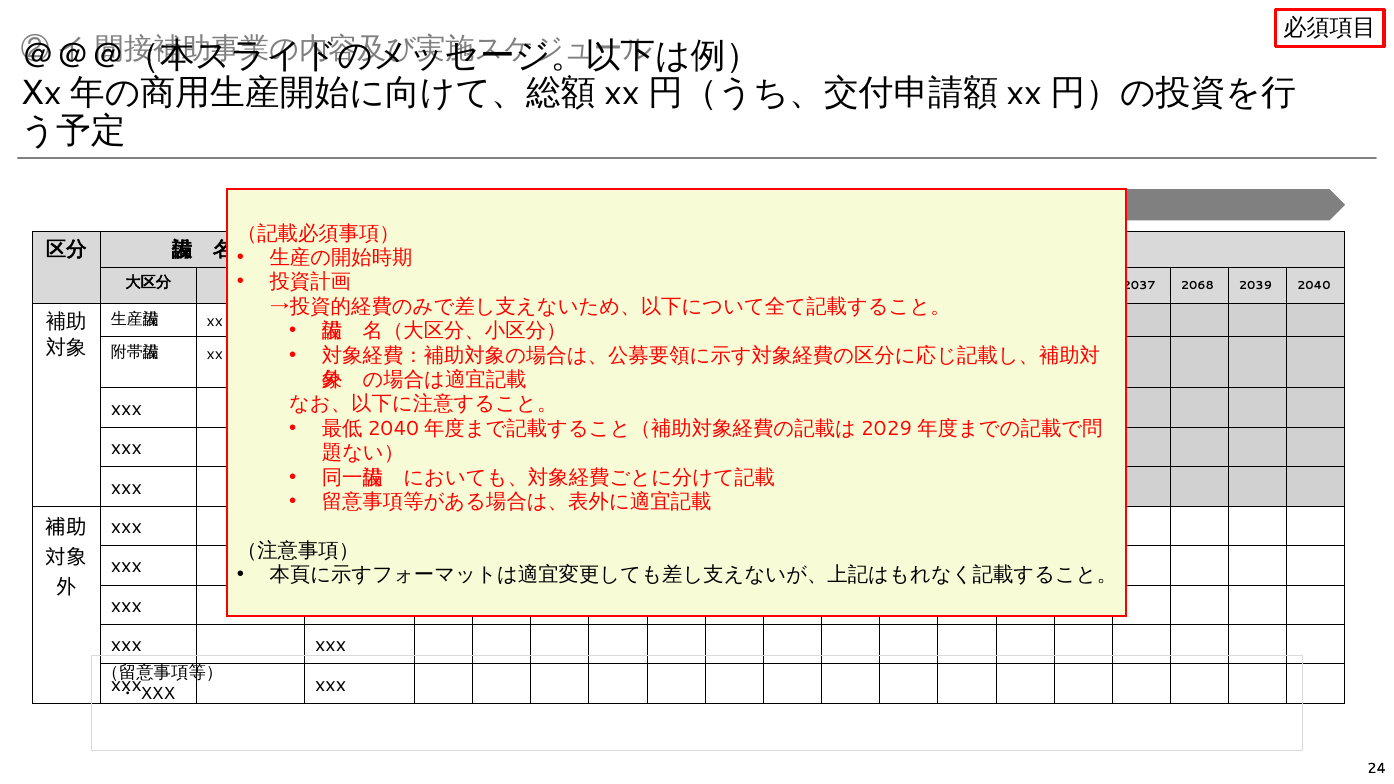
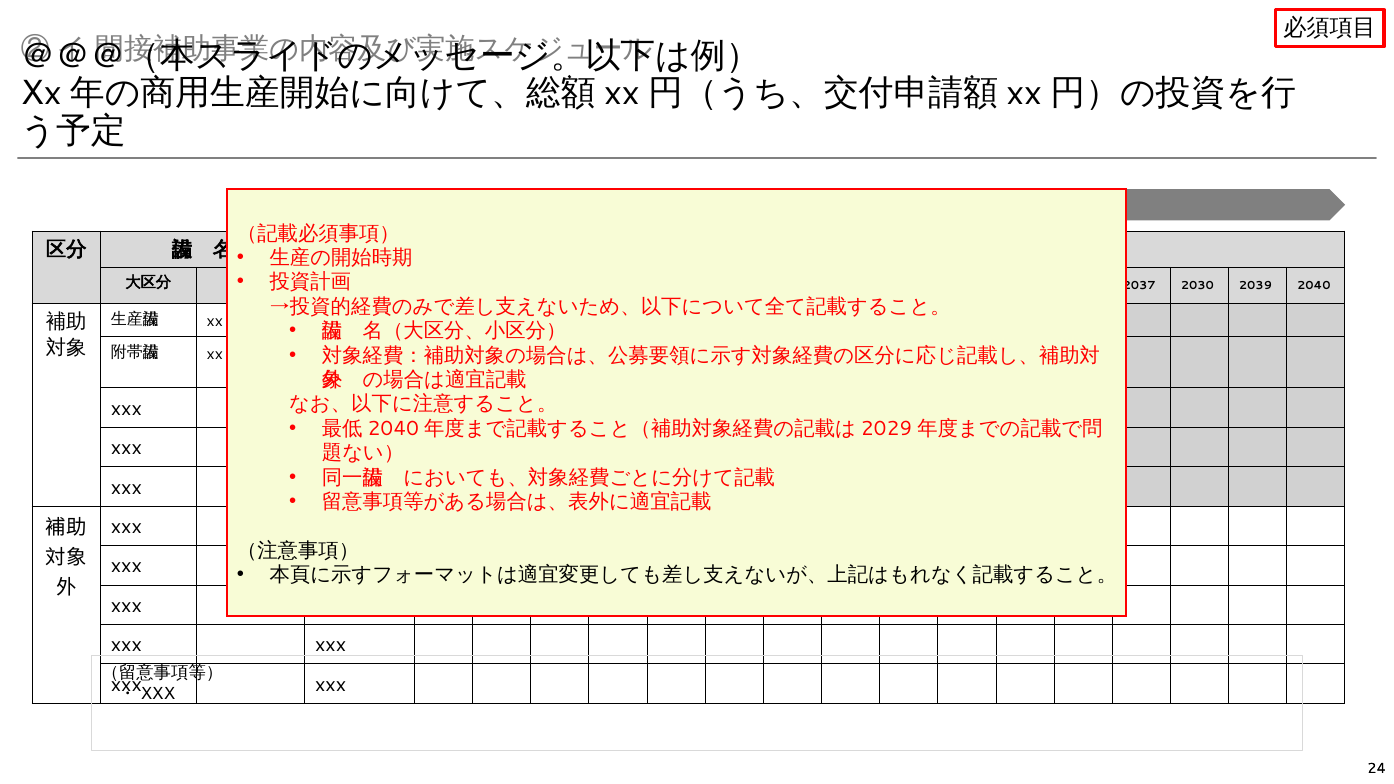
2068: 2068 -> 2030 (1197, 286)
